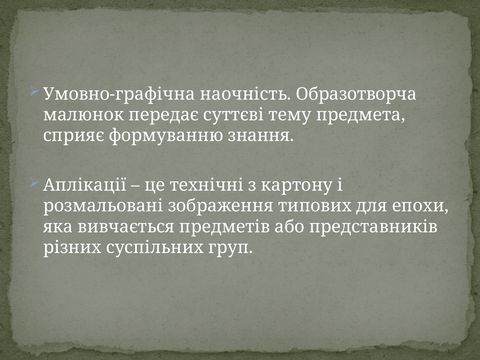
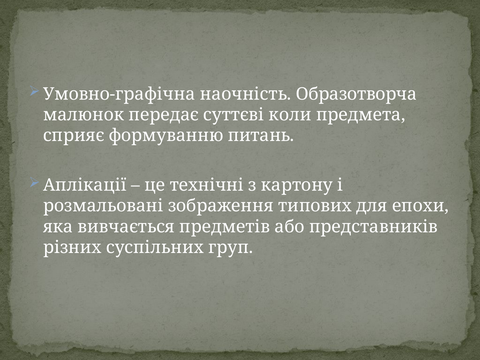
тему: тему -> коли (290, 115)
знання: знання -> питань (261, 136)
